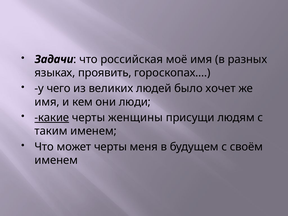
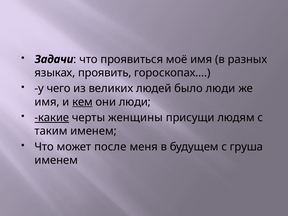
российская: российская -> проявиться (132, 59)
было хочет: хочет -> люди (221, 88)
кем underline: none -> present (82, 102)
может черты: черты -> после (110, 147)
своём: своём -> груша (246, 147)
